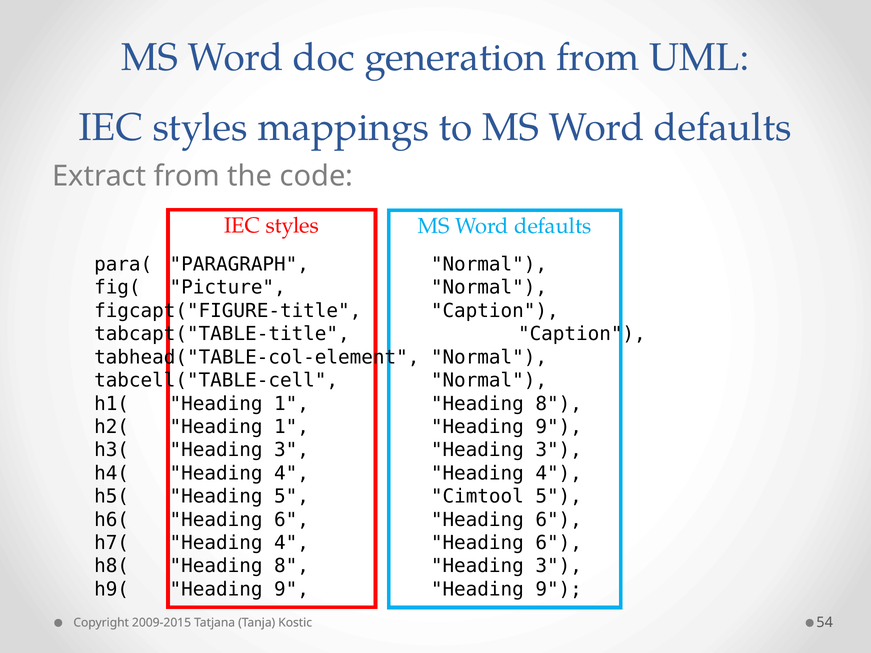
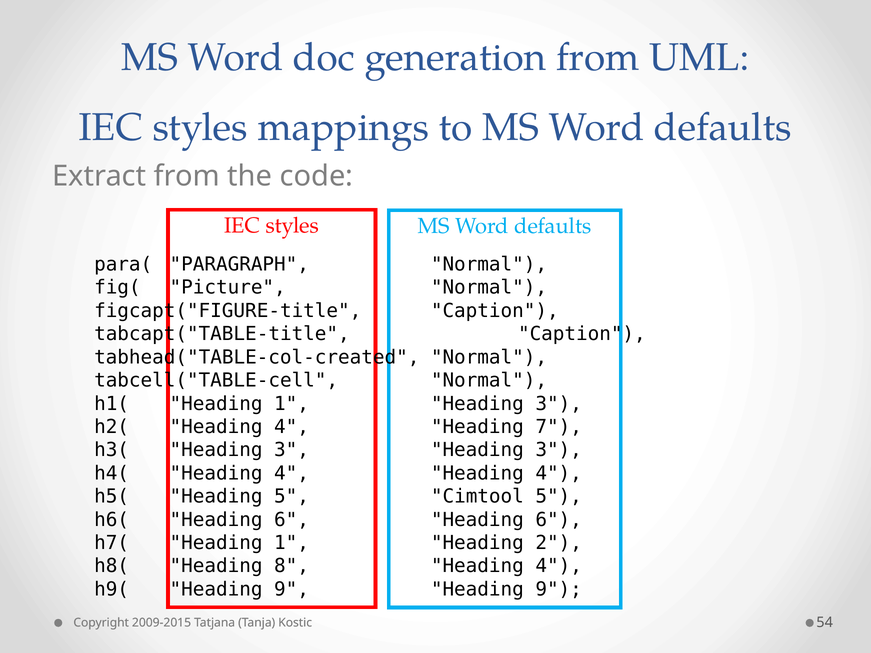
tabhead("TABLE-col-element: tabhead("TABLE-col-element -> tabhead("TABLE-col-created (257, 357)
1 Heading 8: 8 -> 3 (559, 404)
h2( Heading 1: 1 -> 4 (292, 427)
9: 9 -> 7 (559, 427)
h7( Heading 4: 4 -> 1 (292, 543)
6: 6 -> 2 (559, 543)
8 Heading 3: 3 -> 4 (559, 566)
